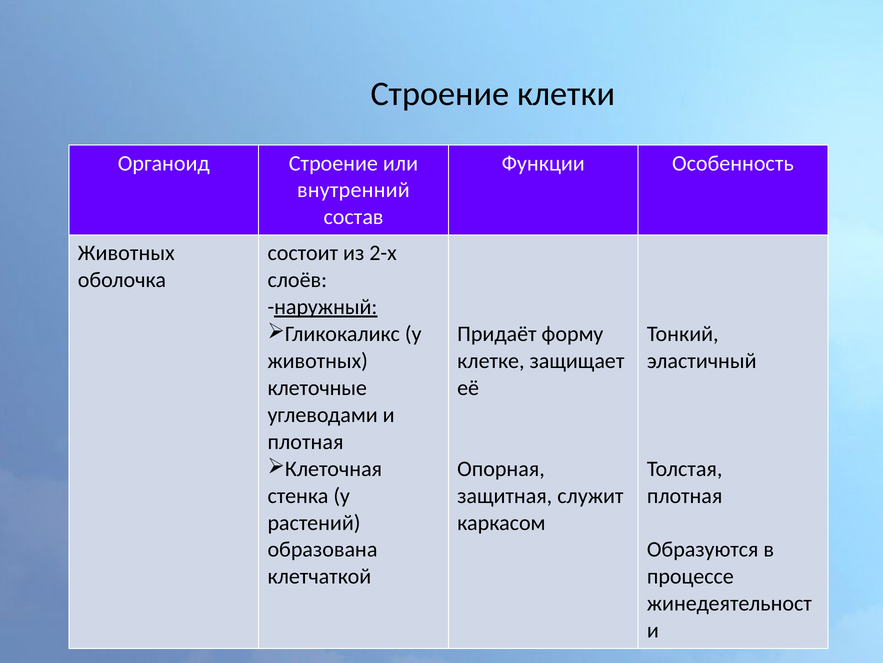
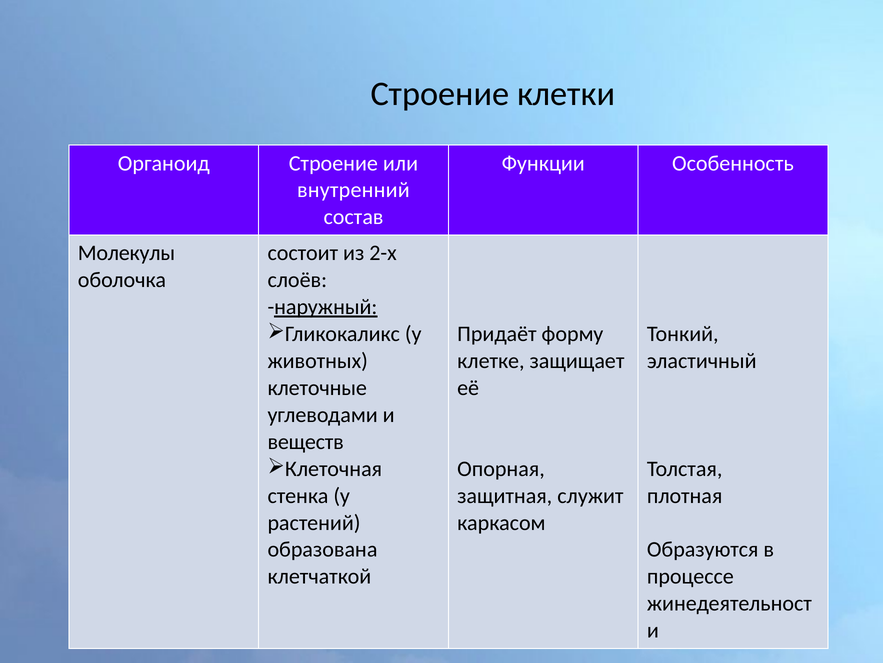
Животных: Животных -> Молекулы (126, 253)
плотная: плотная -> веществ (306, 441)
